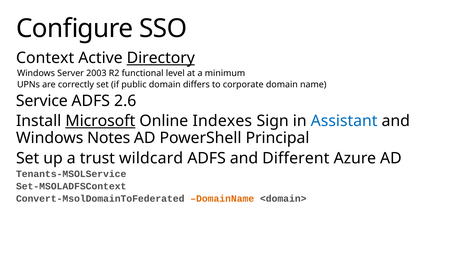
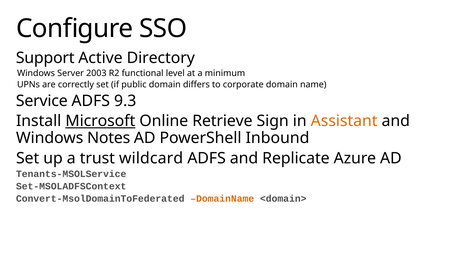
Context: Context -> Support (45, 58)
Directory underline: present -> none (161, 58)
2.6: 2.6 -> 9.3 (125, 101)
Indexes: Indexes -> Retrieve (222, 121)
Assistant colour: blue -> orange (344, 121)
Principal: Principal -> Inbound (277, 138)
Different: Different -> Replicate (296, 158)
